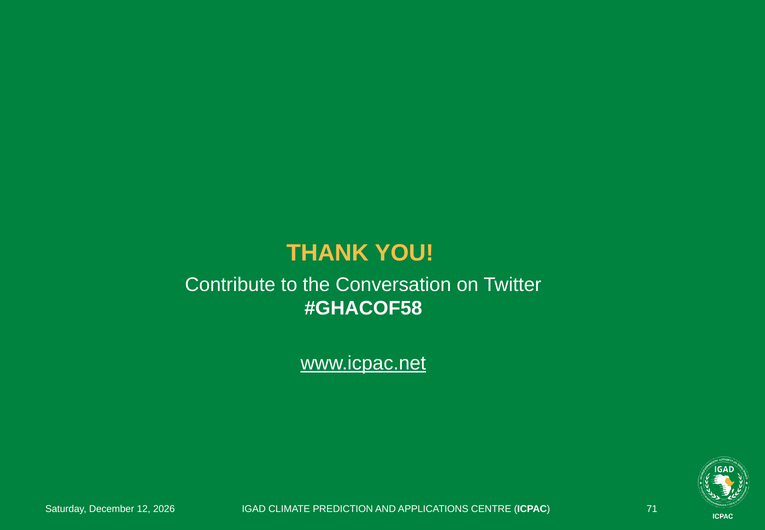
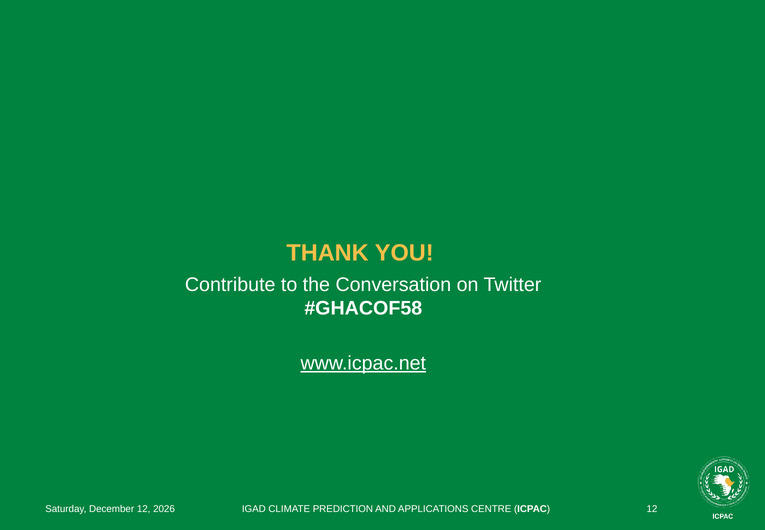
71: 71 -> 12 (652, 509)
